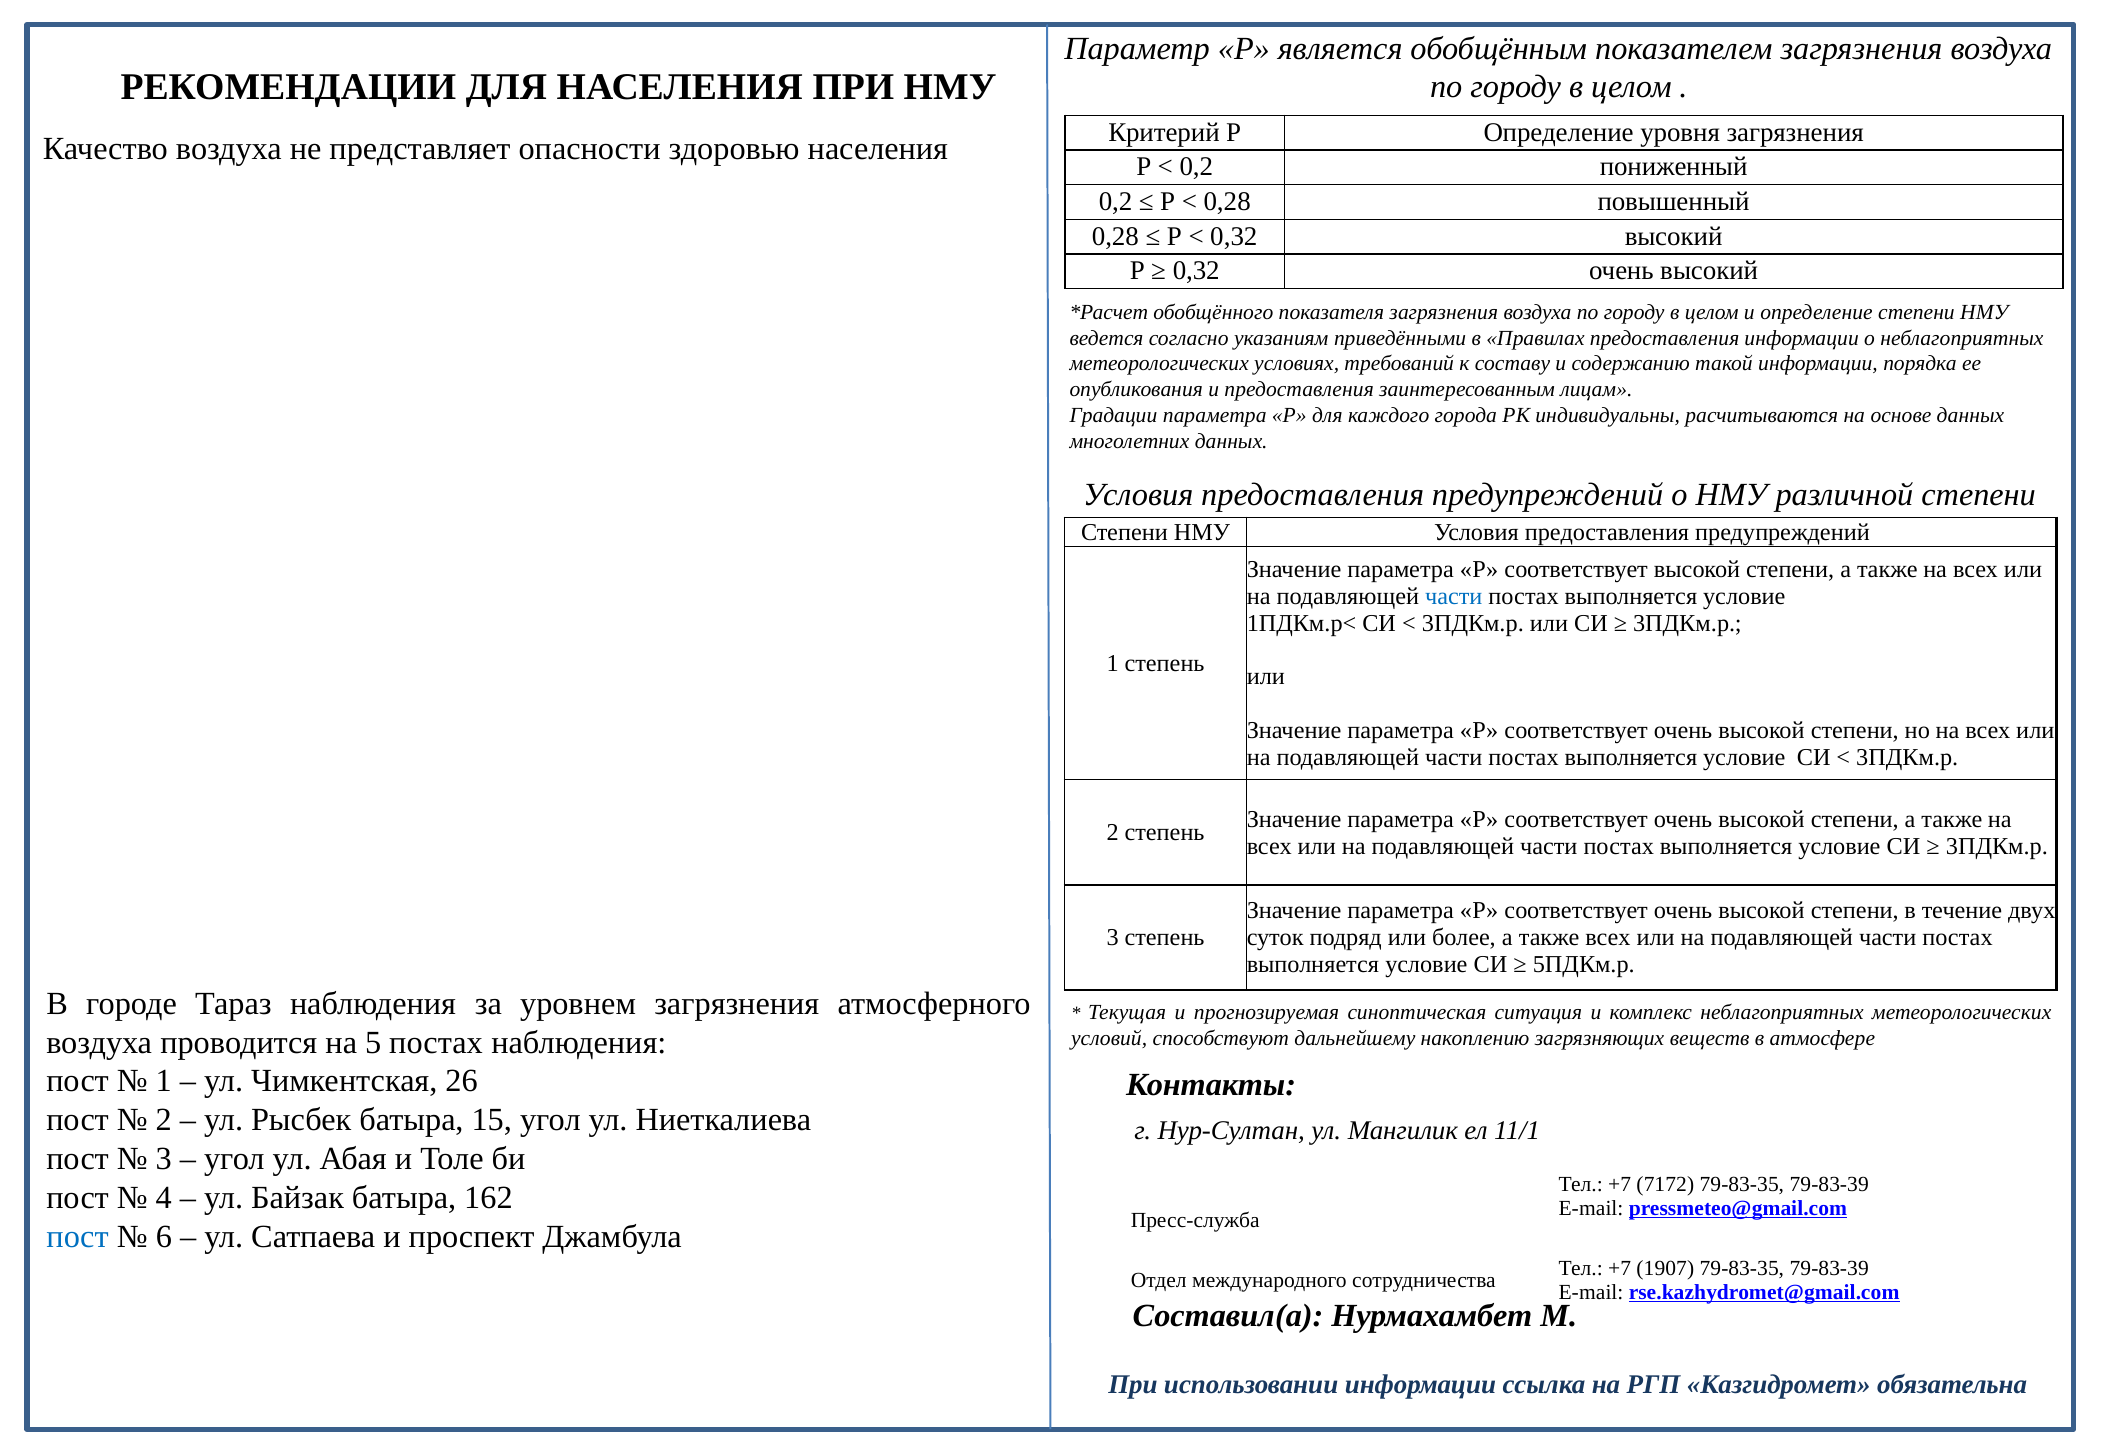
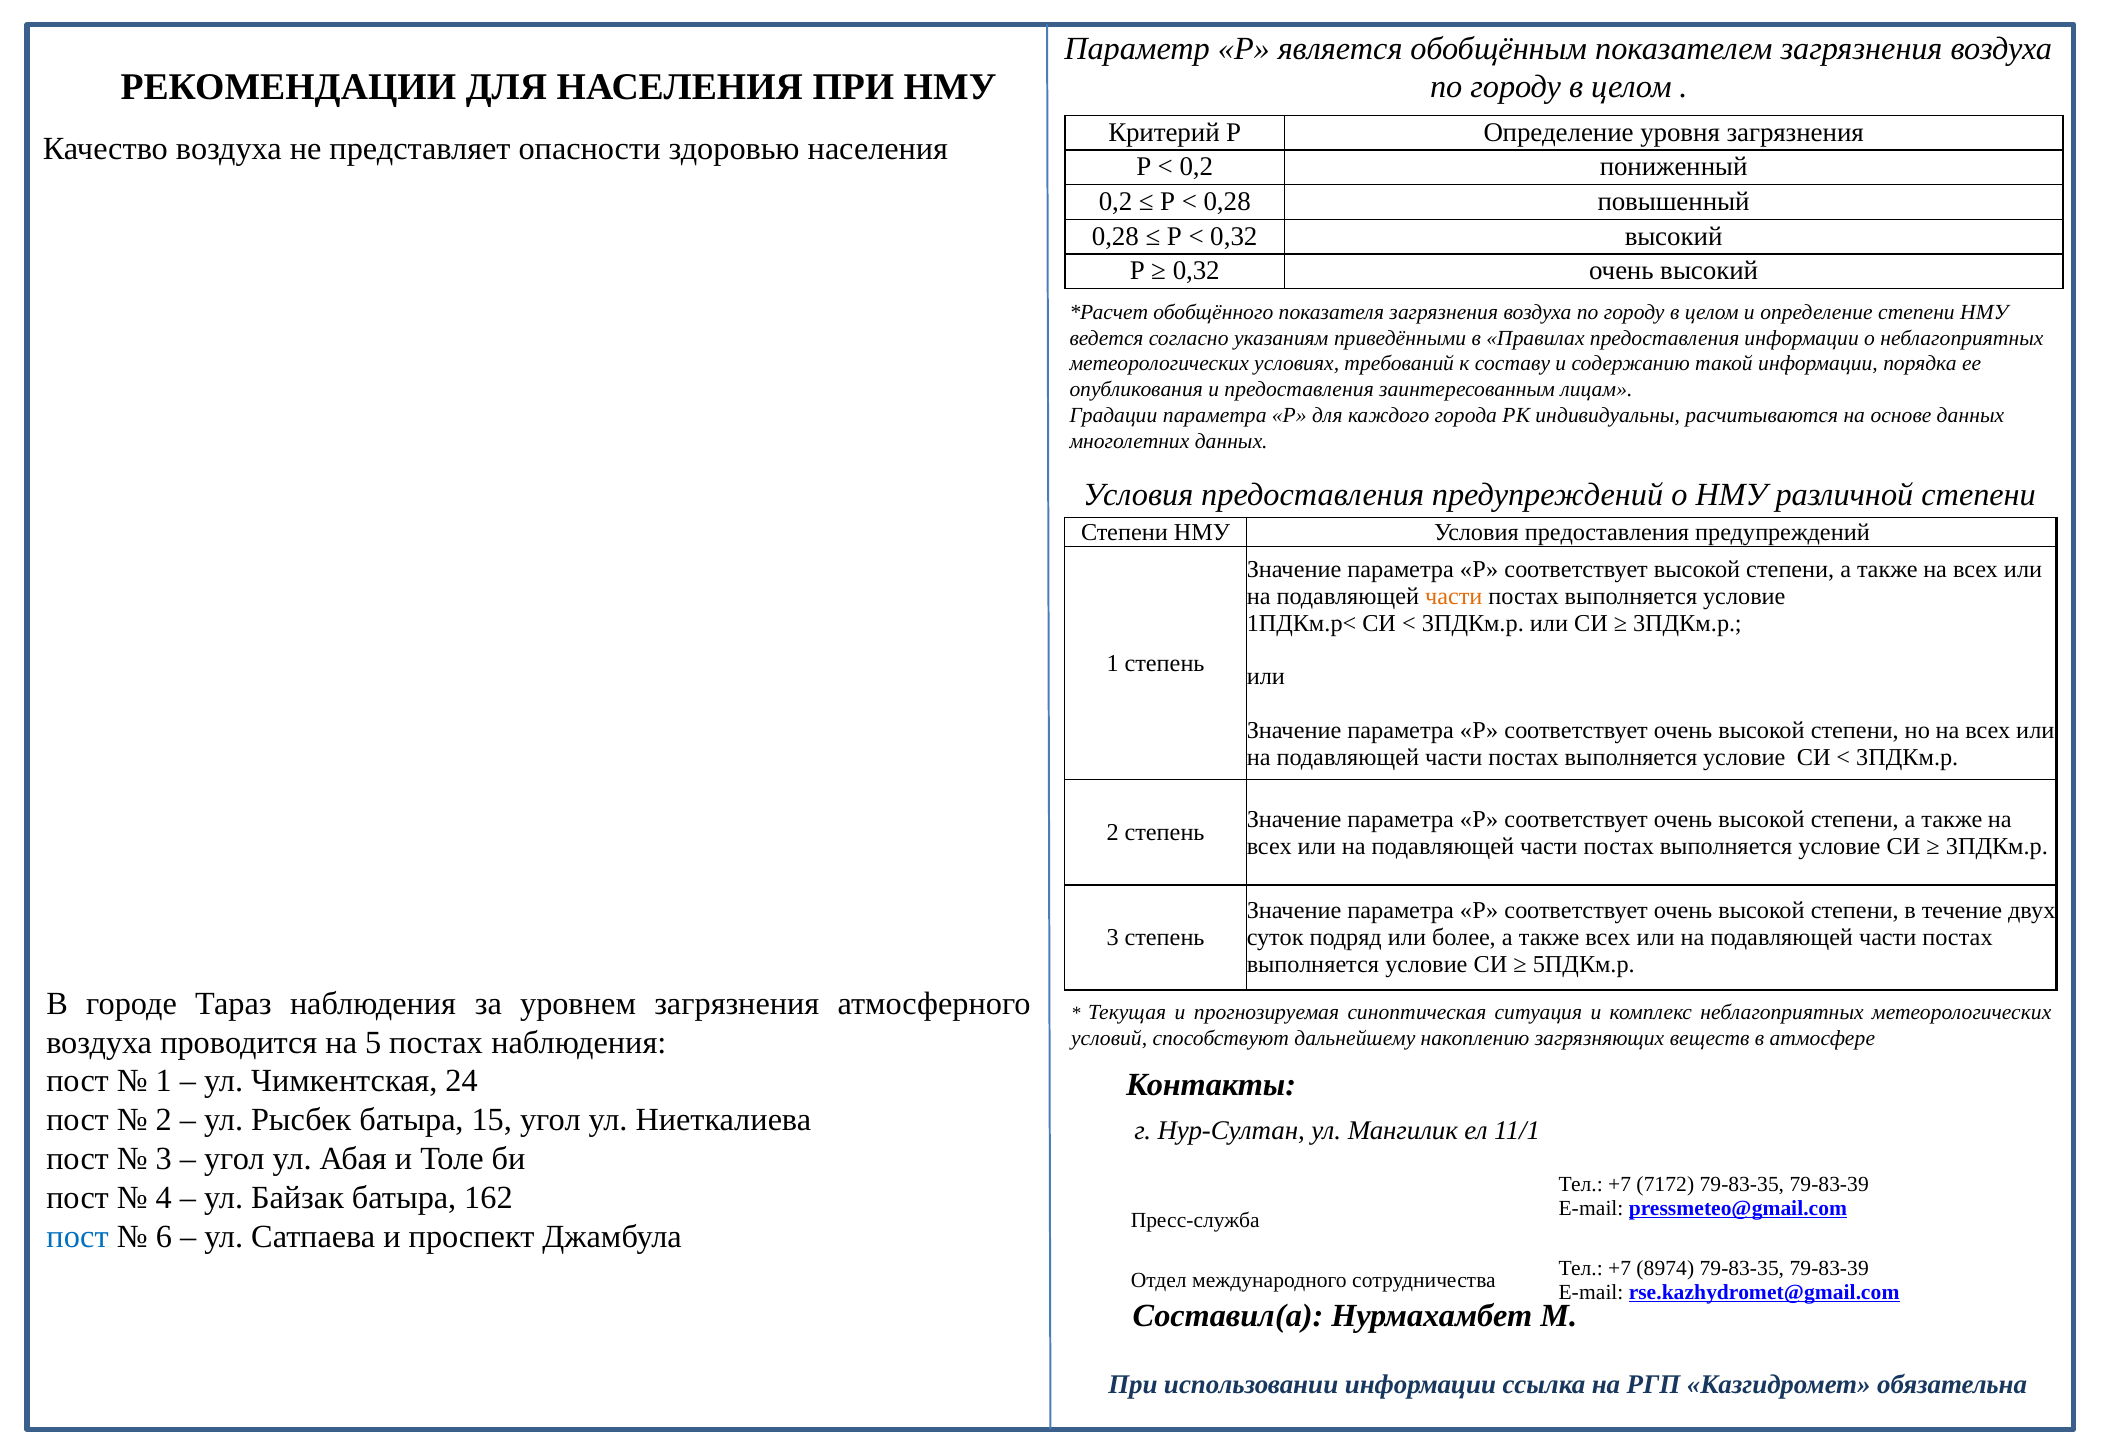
части colour: blue -> orange (1454, 596)
26: 26 -> 24 (462, 1082)
1907: 1907 -> 8974 (1665, 1269)
